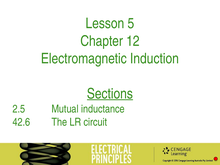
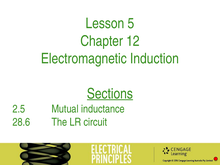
42.6: 42.6 -> 28.6 (21, 122)
